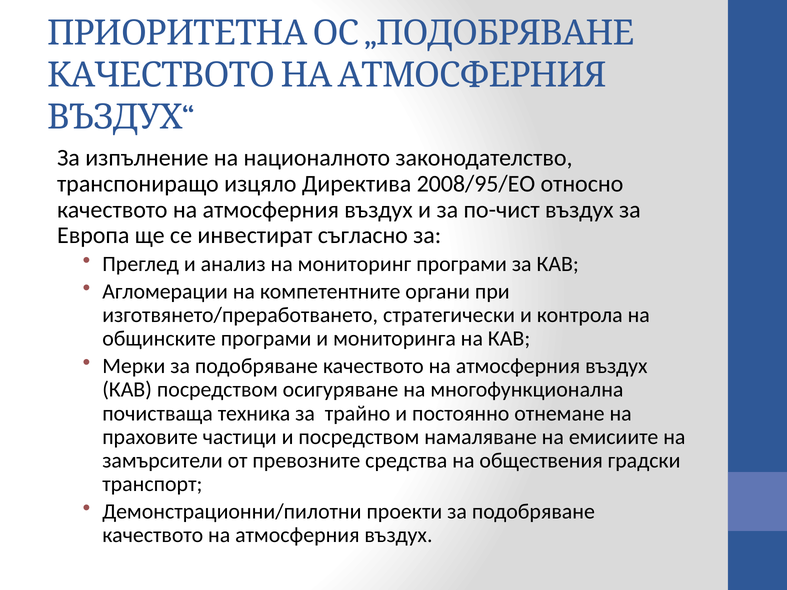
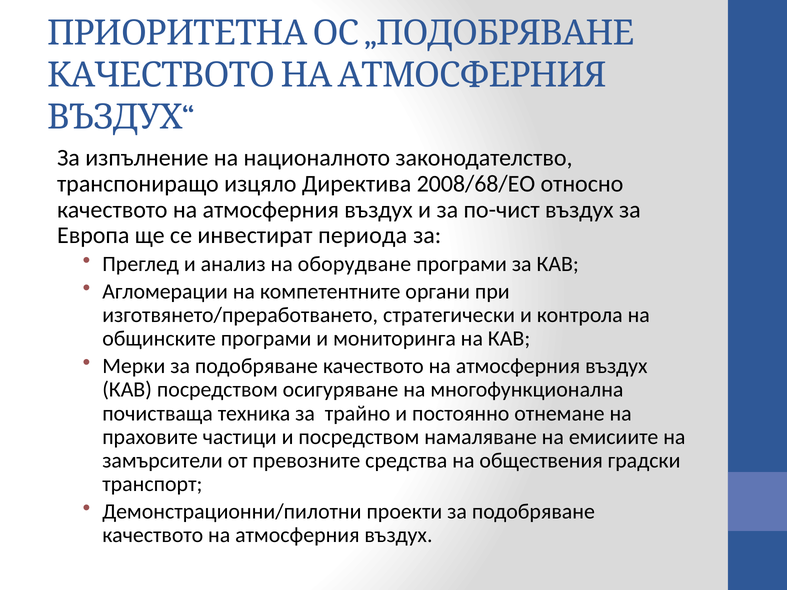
2008/95/ЕО: 2008/95/ЕО -> 2008/68/ЕО (476, 184)
съгласно: съгласно -> периода (363, 236)
мониторинг: мониторинг -> оборудване (354, 264)
